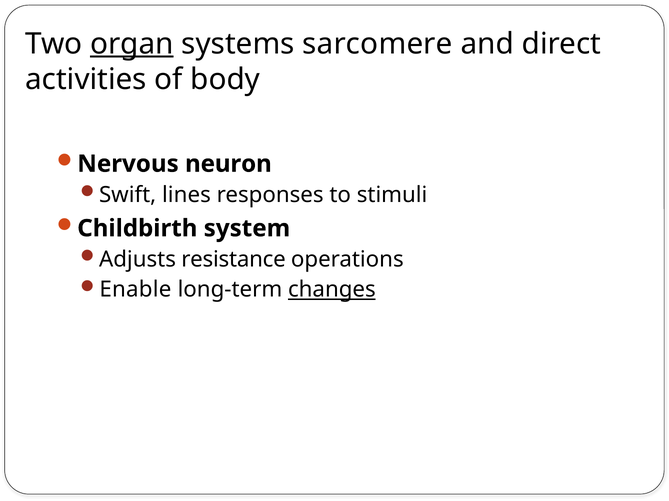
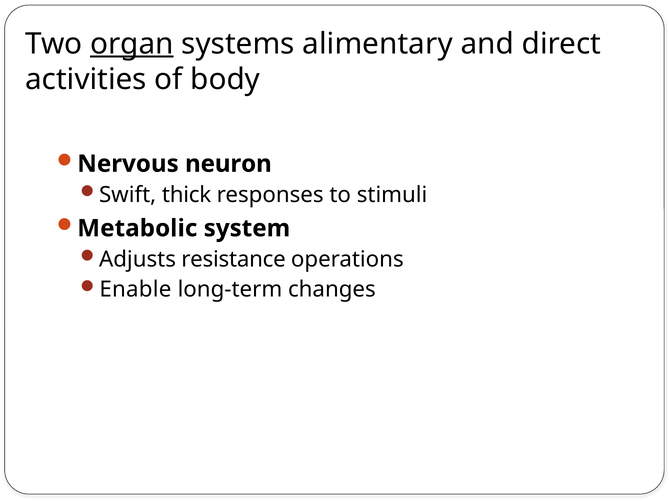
sarcomere: sarcomere -> alimentary (378, 44)
lines: lines -> thick (187, 195)
Childbirth: Childbirth -> Metabolic (137, 229)
changes underline: present -> none (332, 290)
